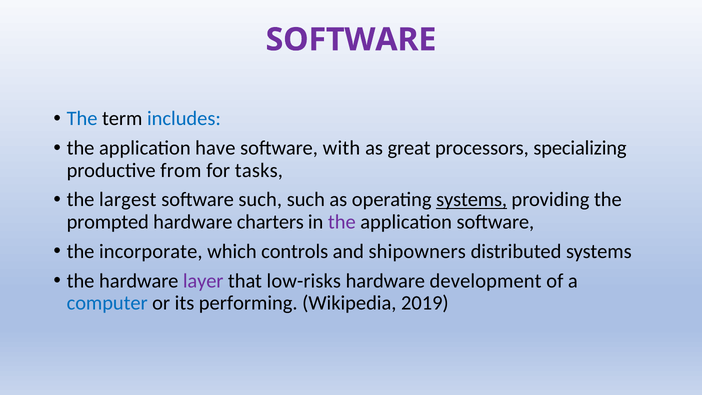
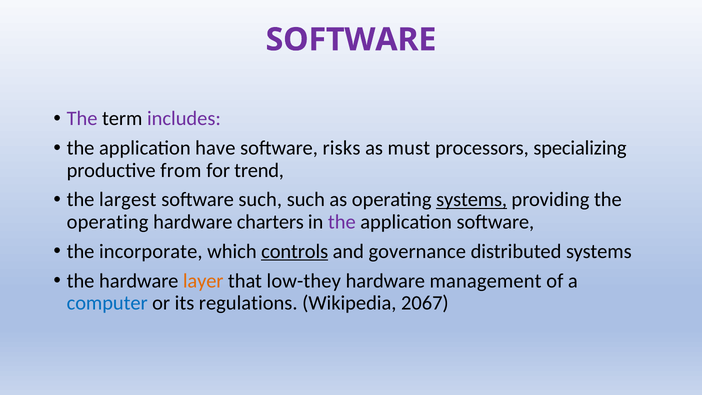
The colour: blue -> purple (82, 119)
includes colour: blue -> purple (184, 119)
with: with -> risks (341, 148)
great: great -> must (409, 148)
tasks: tasks -> trend (259, 170)
prompted: prompted -> operating (108, 222)
controls underline: none -> present (295, 251)
shipowners: shipowners -> governance (417, 251)
layer colour: purple -> orange (203, 281)
low-risks: low-risks -> low-they (304, 281)
development: development -> management (486, 281)
performing: performing -> regulations (248, 303)
2019: 2019 -> 2067 (425, 303)
